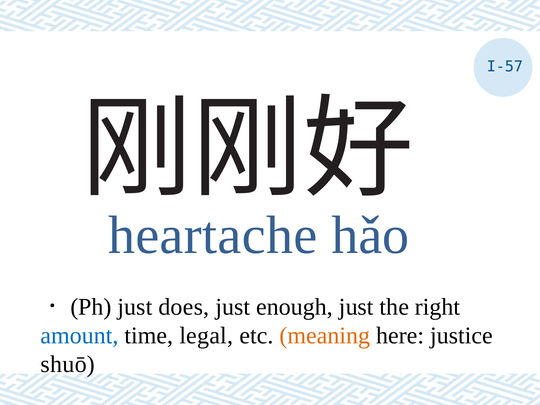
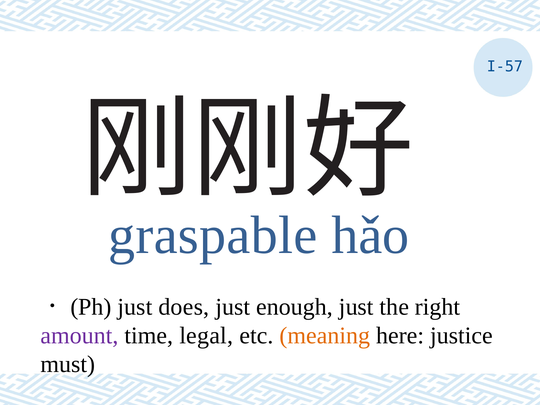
heartache: heartache -> graspable (213, 235)
amount colour: blue -> purple (80, 336)
shuō: shuō -> must (68, 364)
